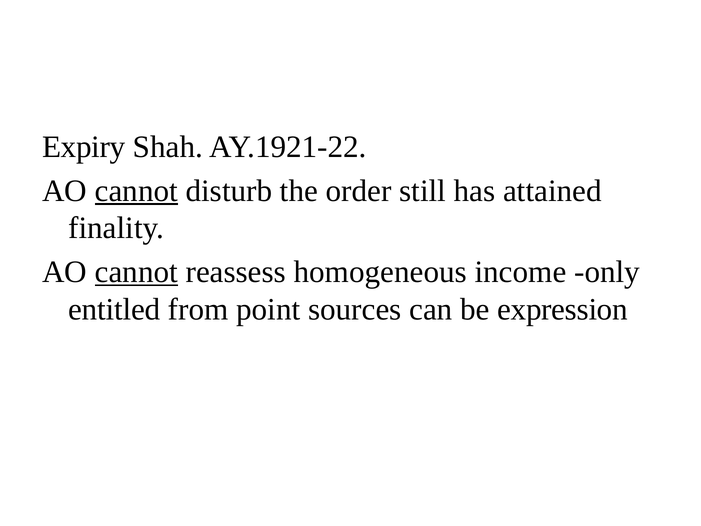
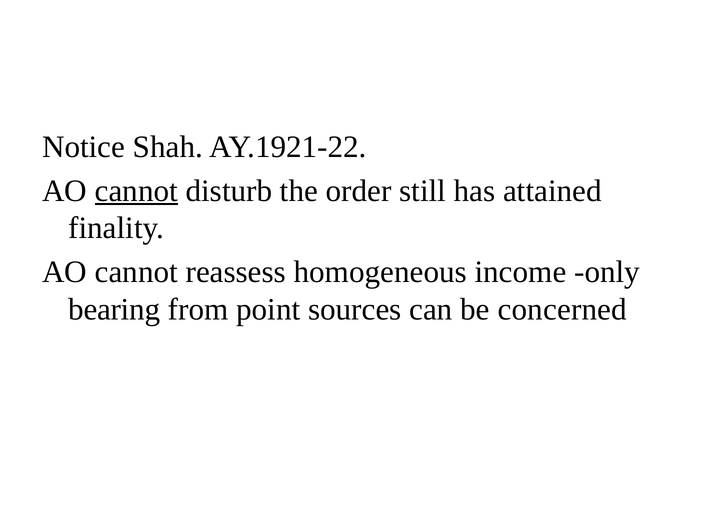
Expiry: Expiry -> Notice (84, 147)
cannot underline: present -> none (136, 272)
entitled: entitled -> bearing (114, 309)
expression: expression -> concerned (562, 309)
